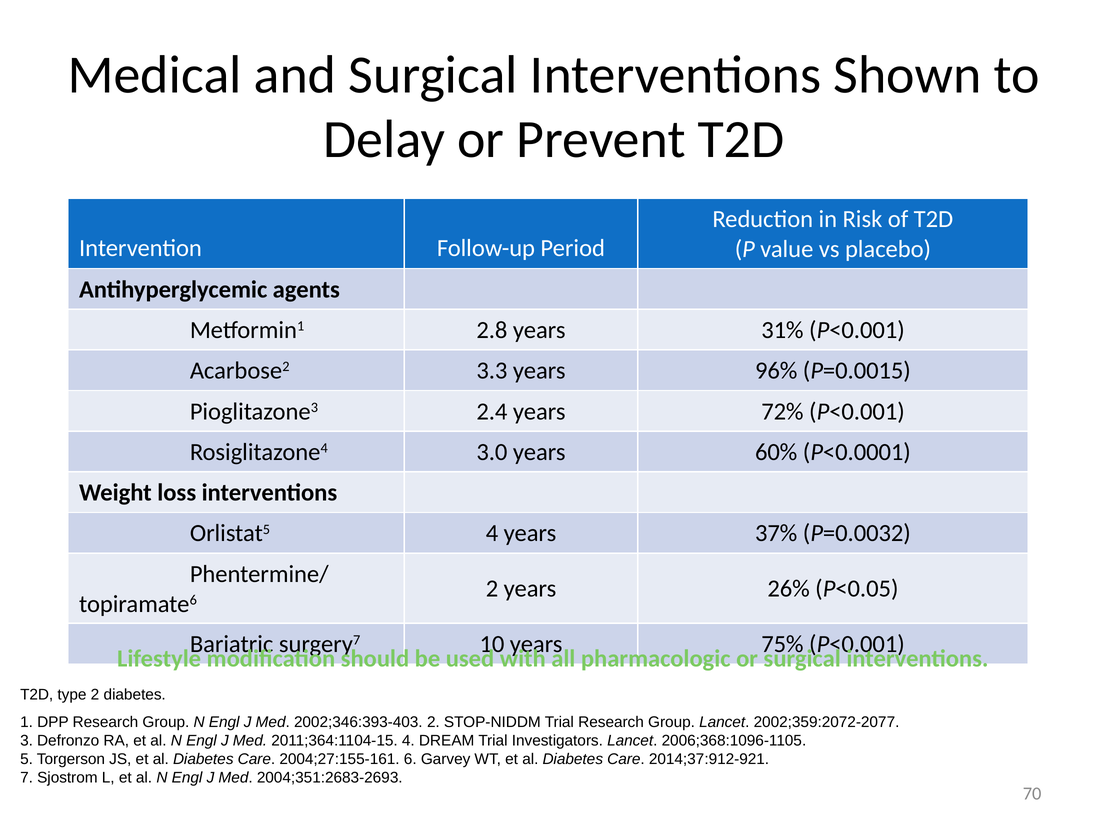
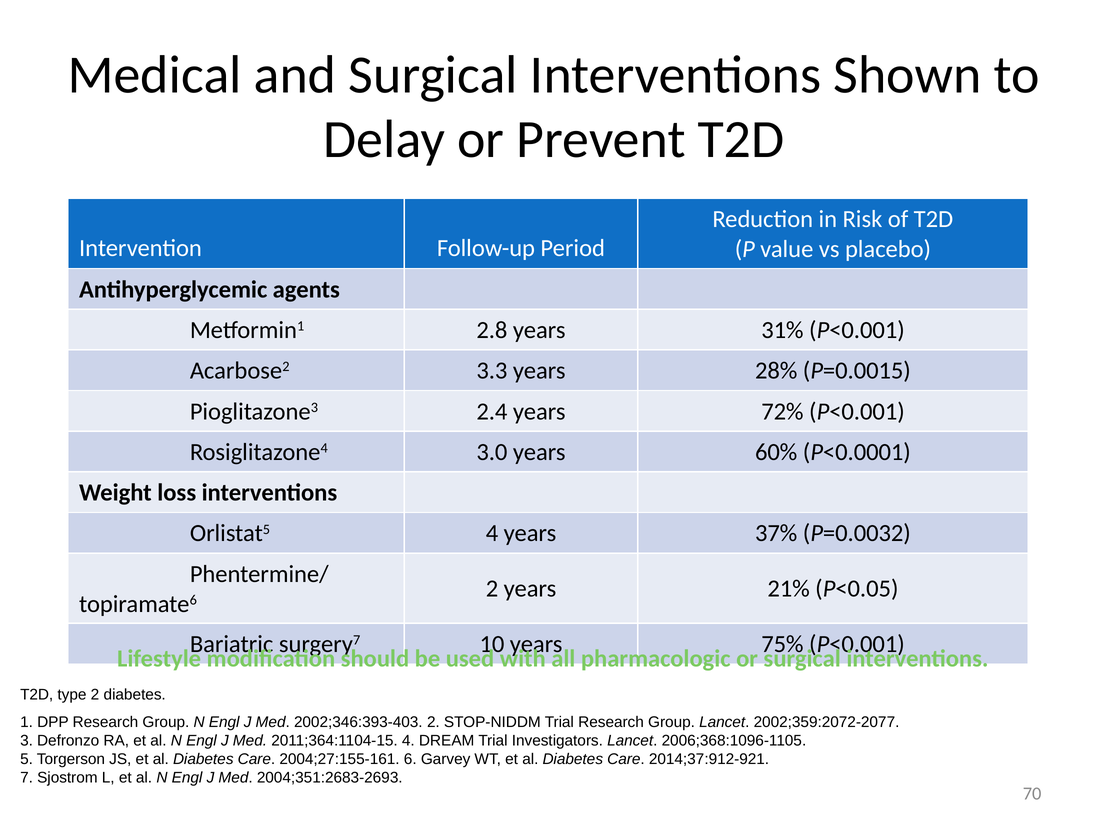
96%: 96% -> 28% (776, 371)
26%: 26% -> 21% (789, 589)
